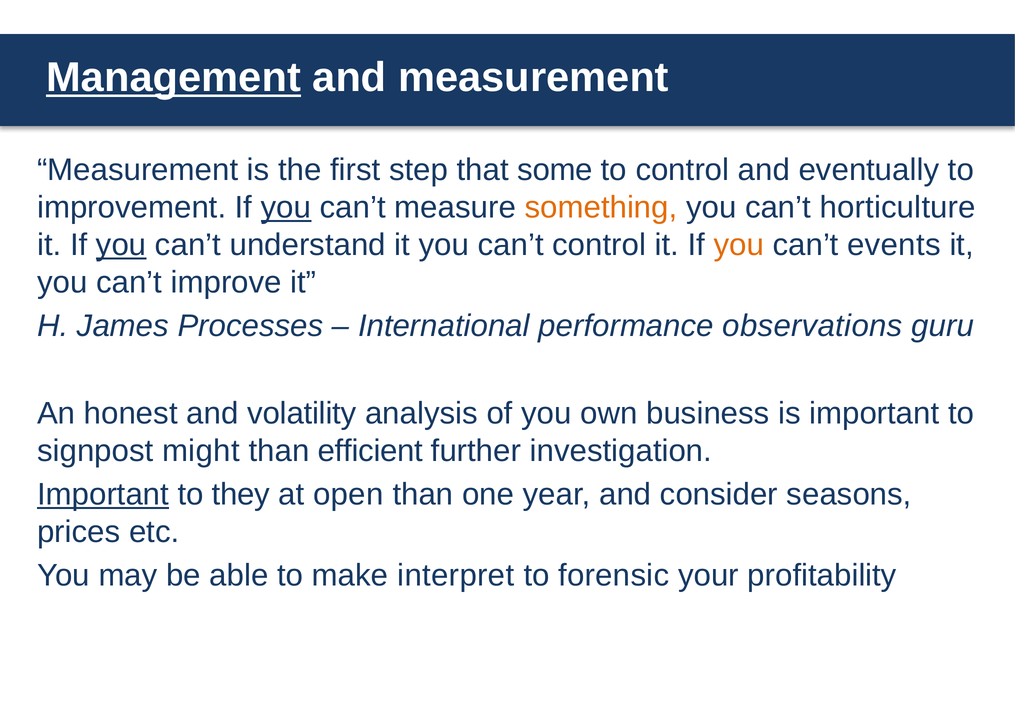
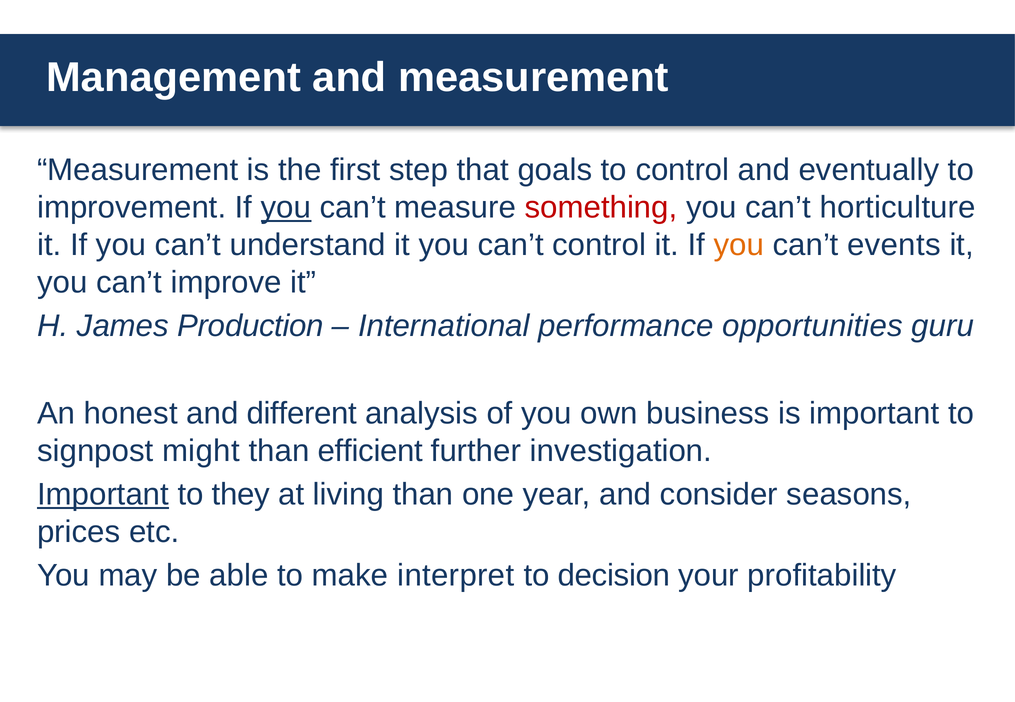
Management underline: present -> none (174, 78)
some: some -> goals (555, 170)
something colour: orange -> red (601, 208)
you underline: present -> none (121, 245)
Processes: Processes -> Production (251, 326)
observations: observations -> opportunities (813, 326)
volatility: volatility -> different (302, 414)
open: open -> living (348, 495)
forensic: forensic -> decision (614, 576)
